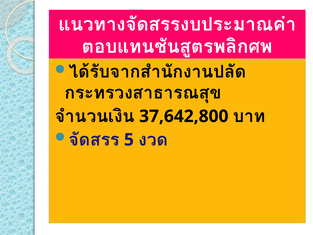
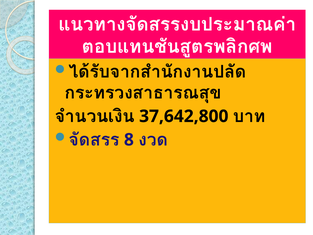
5: 5 -> 8 (129, 140)
